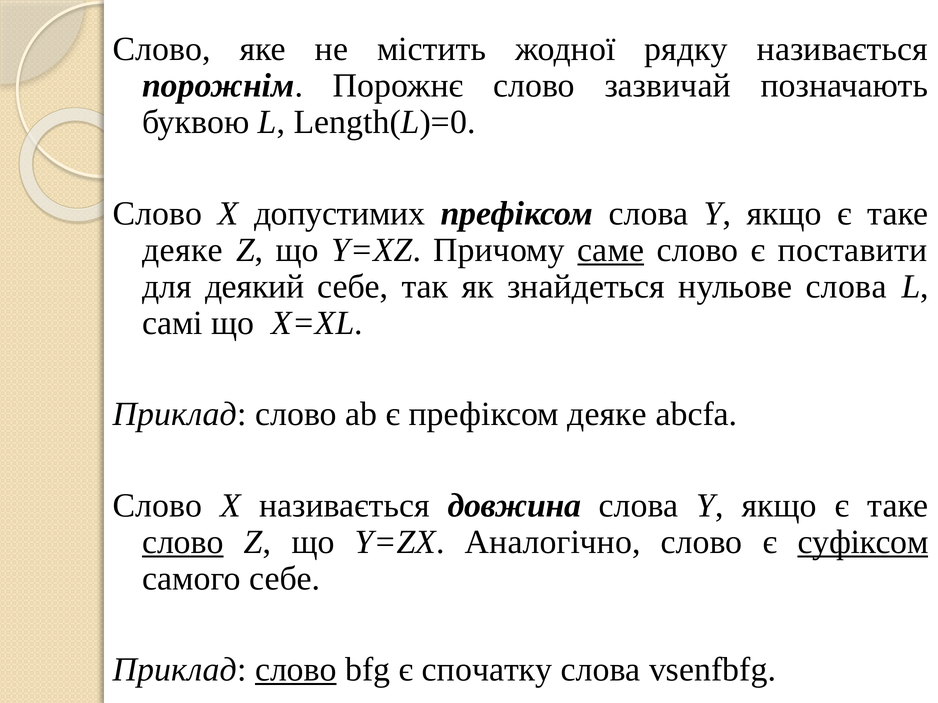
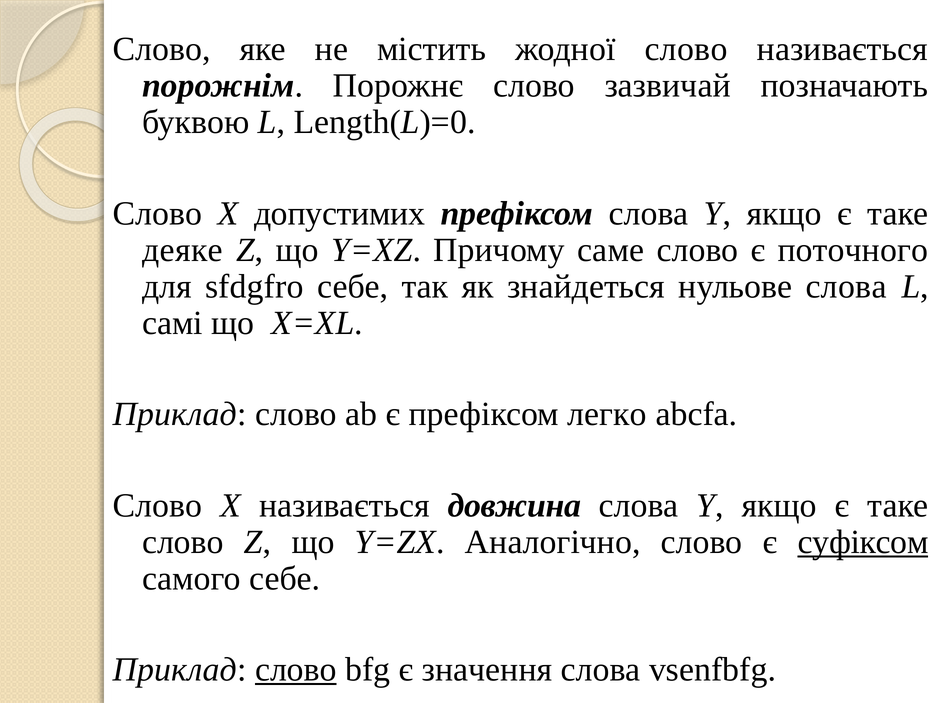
жодної рядку: рядку -> слово (686, 49)
саме underline: present -> none (611, 250)
поставити: поставити -> поточного (853, 250)
деякий: деякий -> sfdgfro (254, 287)
префіксом деяке: деяке -> легко (607, 415)
слово underline: present -> none (183, 542)
спочатку: спочатку -> значення (487, 670)
